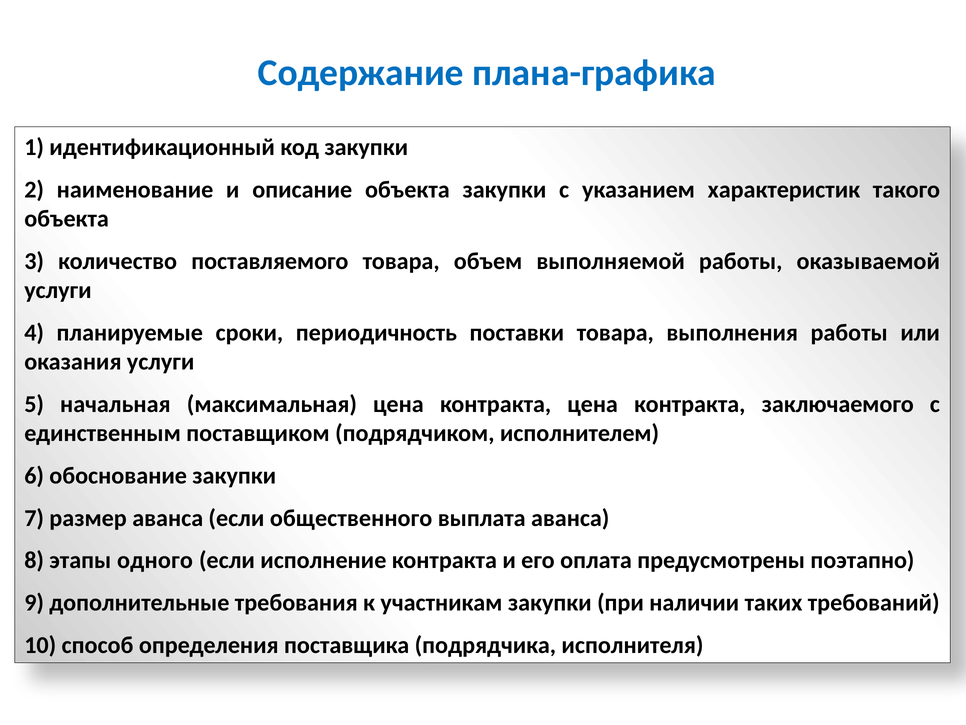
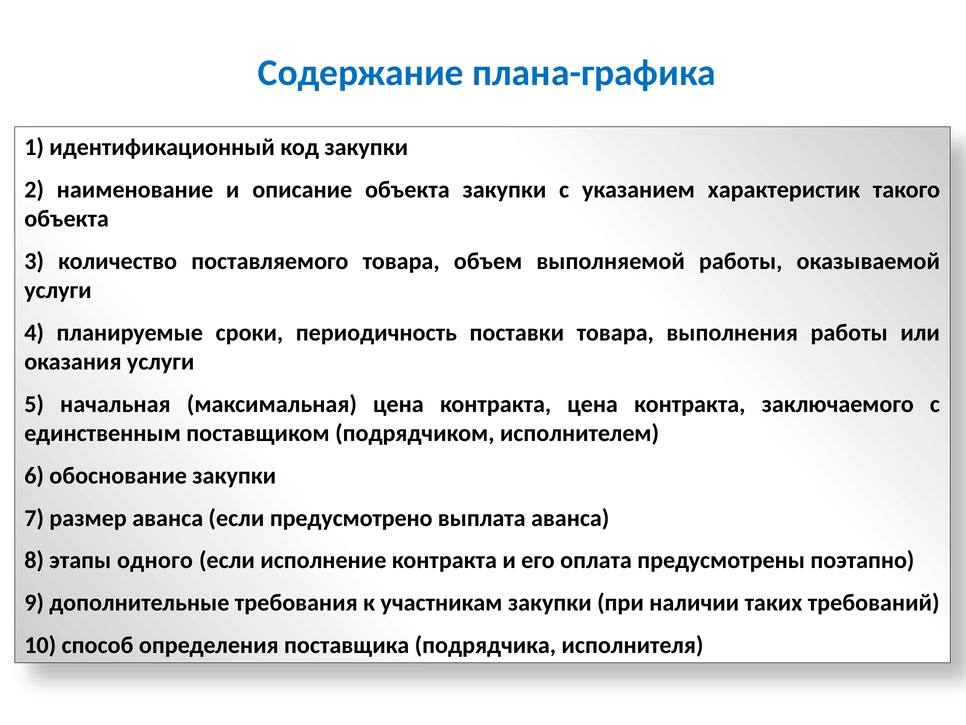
общественного: общественного -> предусмотрено (351, 518)
